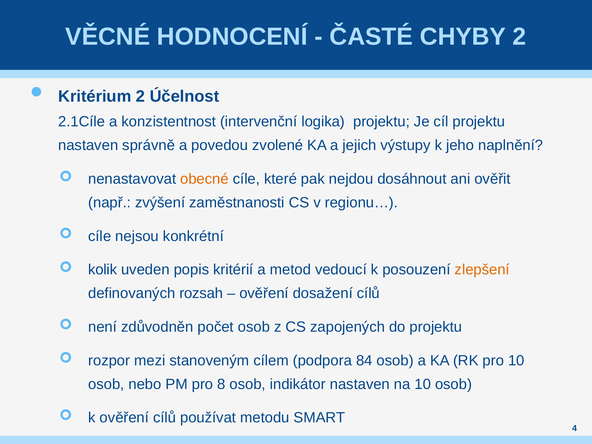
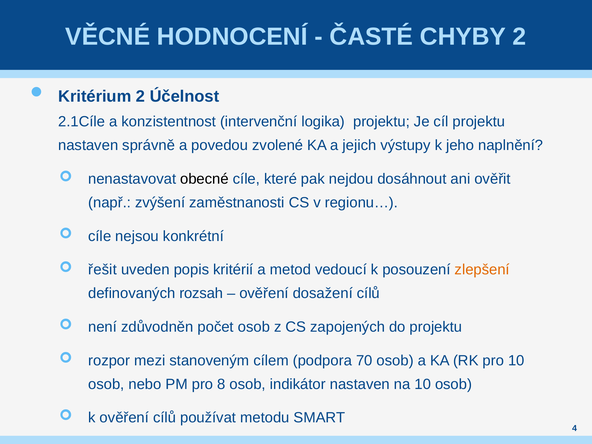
obecné colour: orange -> black (204, 179)
kolik: kolik -> řešit (103, 270)
84: 84 -> 70 (364, 361)
